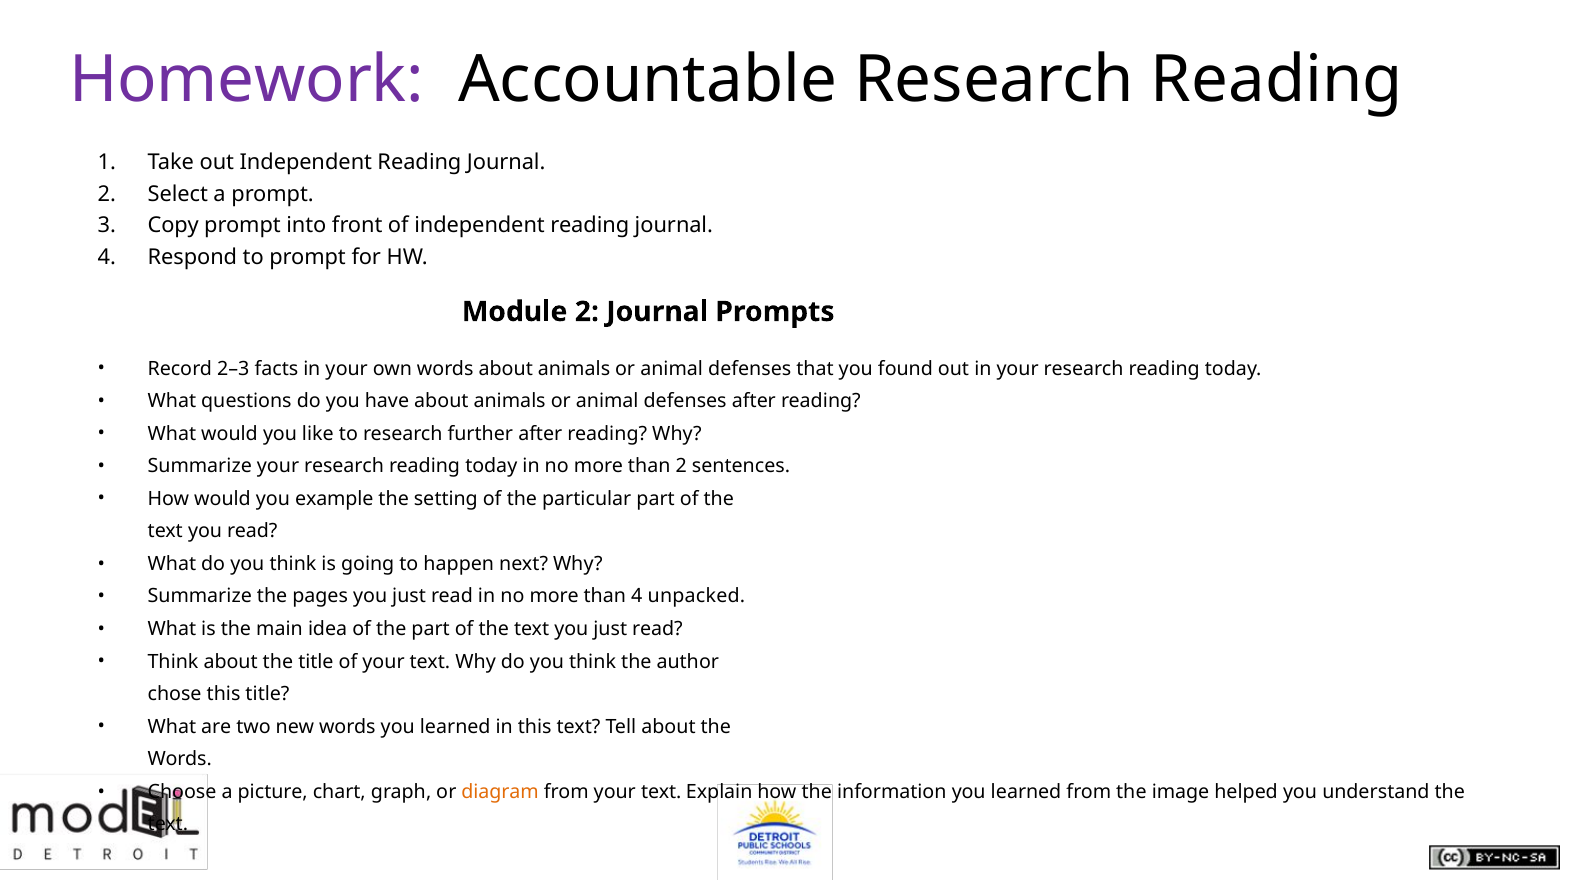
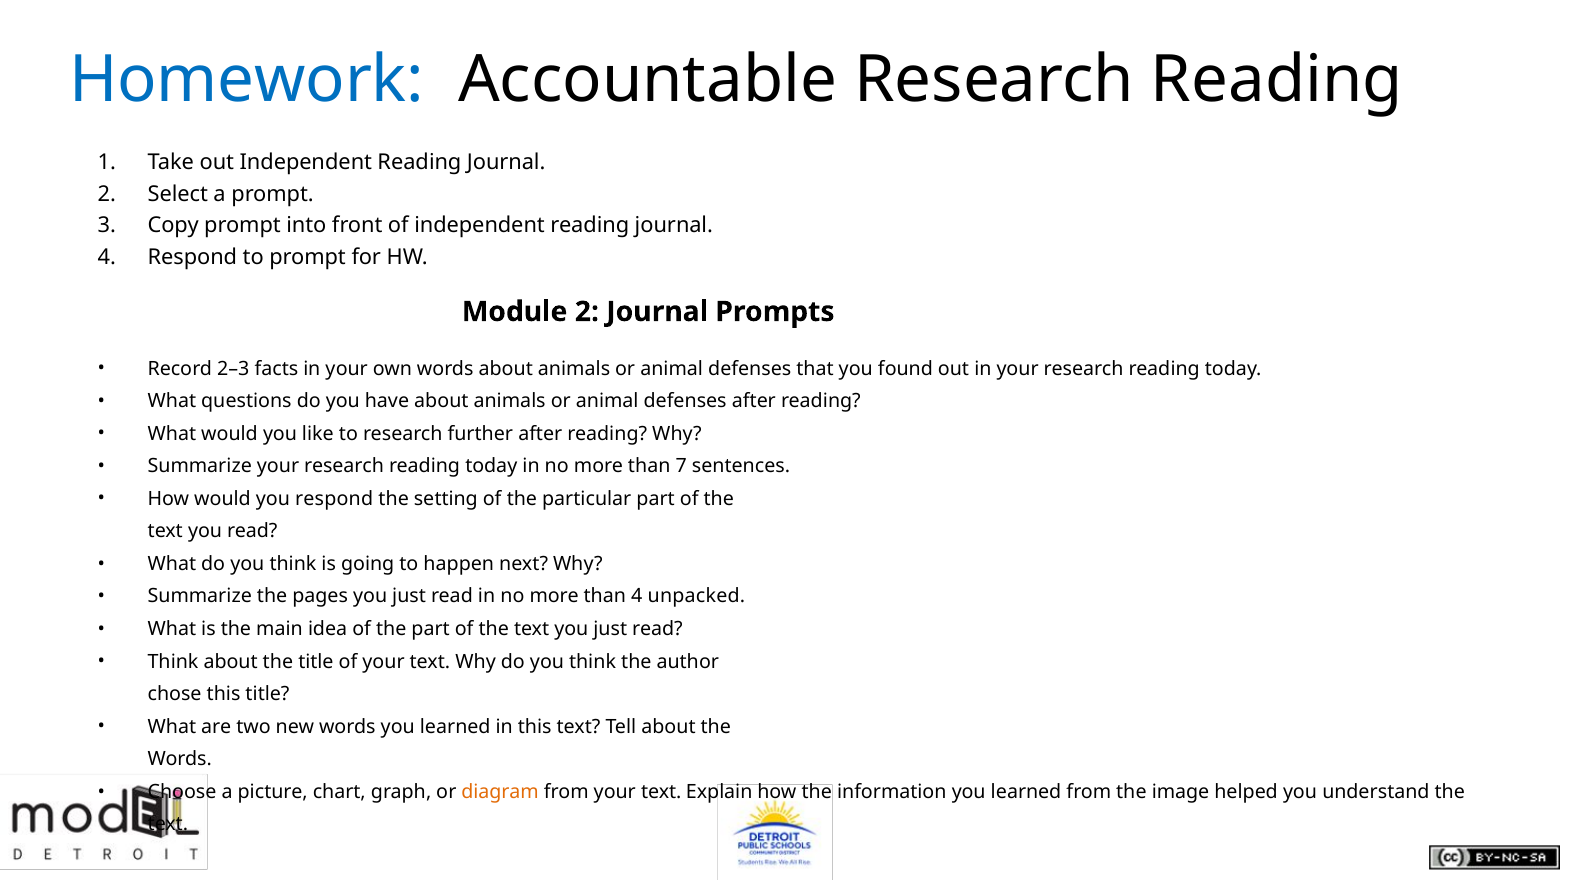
Homework colour: purple -> blue (247, 80)
than 2: 2 -> 7 (681, 466)
you example: example -> respond (334, 499)
